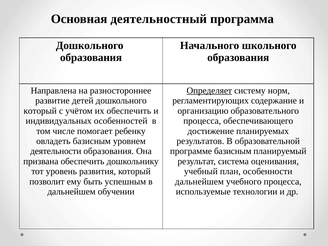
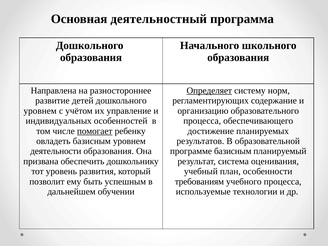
который: который -> уровнем (40, 111)
их обеспечить: обеспечить -> управление (129, 111)
помогает underline: none -> present (95, 131)
дальнейшем: дальнейшем -> требованиям (199, 182)
